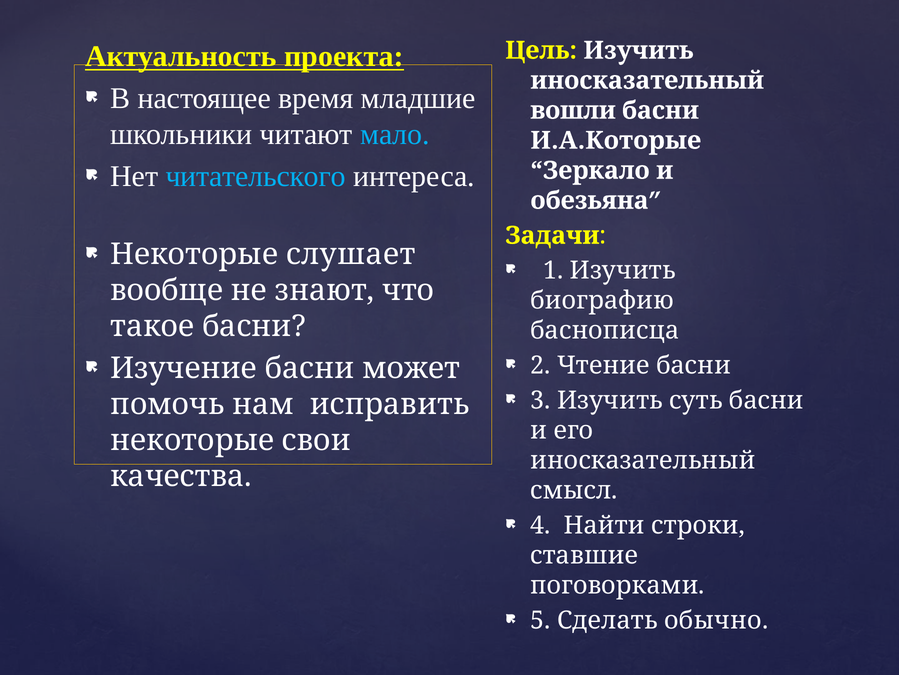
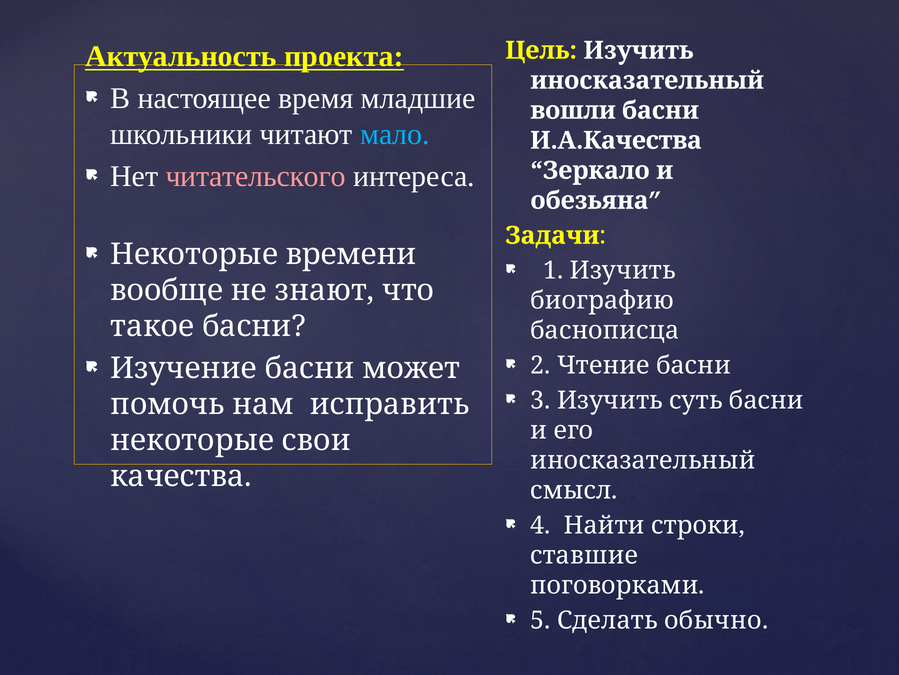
И.А.Которые: И.А.Которые -> И.А.Качества (616, 140)
читательского colour: light blue -> pink (256, 176)
слушает: слушает -> времени (351, 254)
